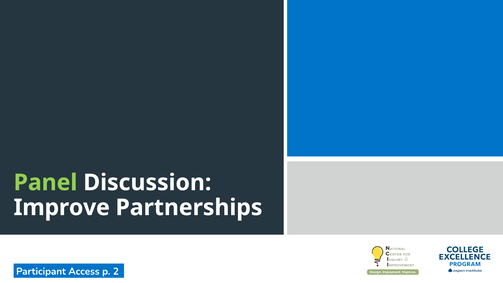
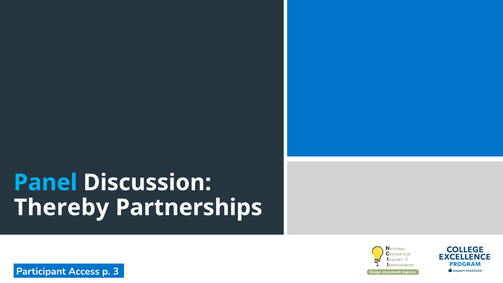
Panel colour: light green -> light blue (45, 183)
Improve: Improve -> Thereby (61, 207)
2: 2 -> 3 (116, 271)
